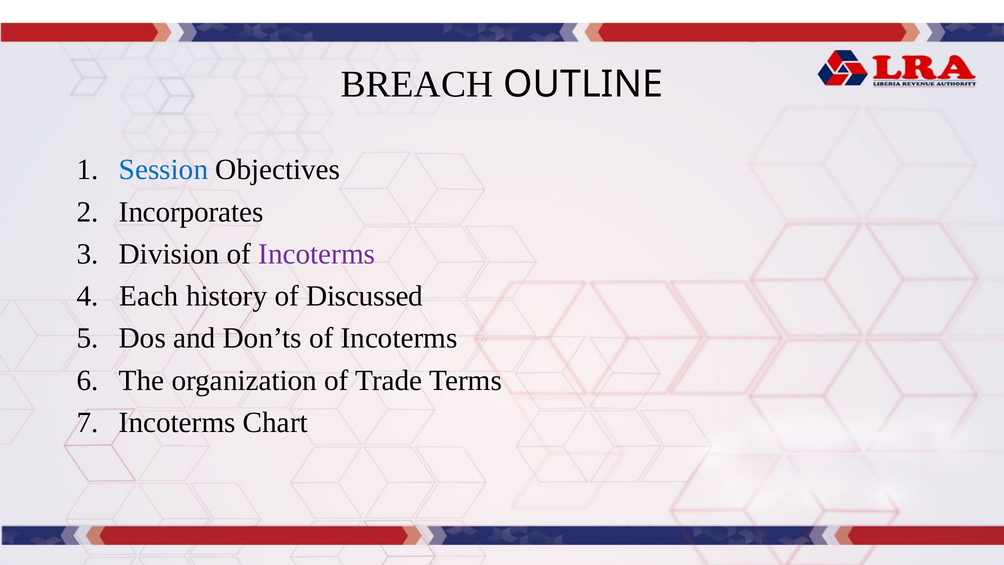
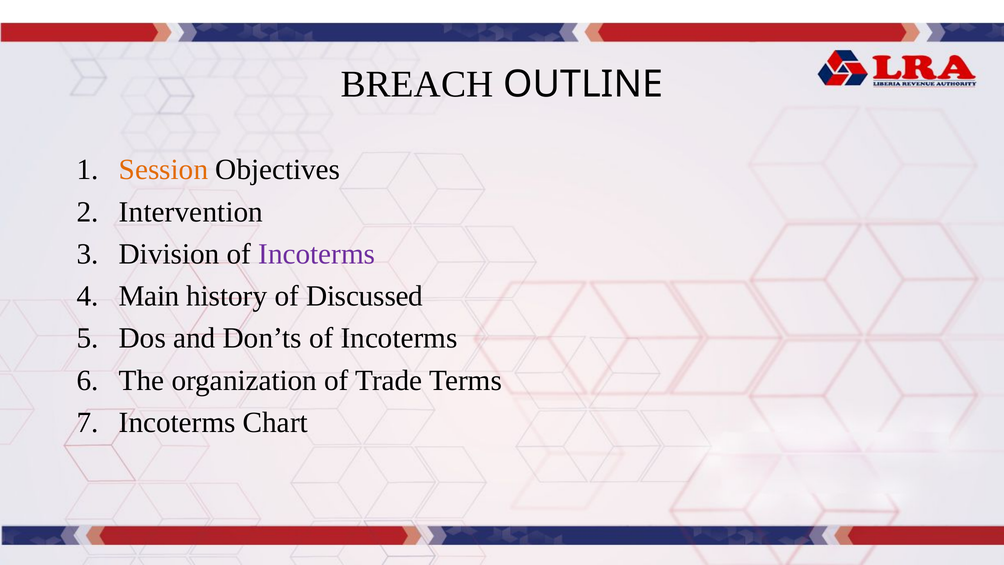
Session colour: blue -> orange (164, 170)
Incorporates: Incorporates -> Intervention (191, 212)
Each: Each -> Main (149, 296)
